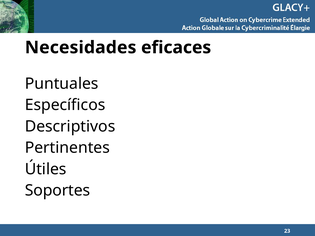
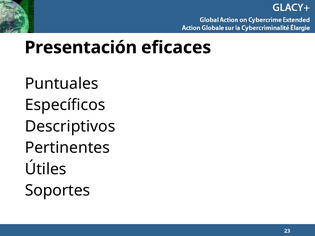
Necesidades: Necesidades -> Presentación (81, 48)
